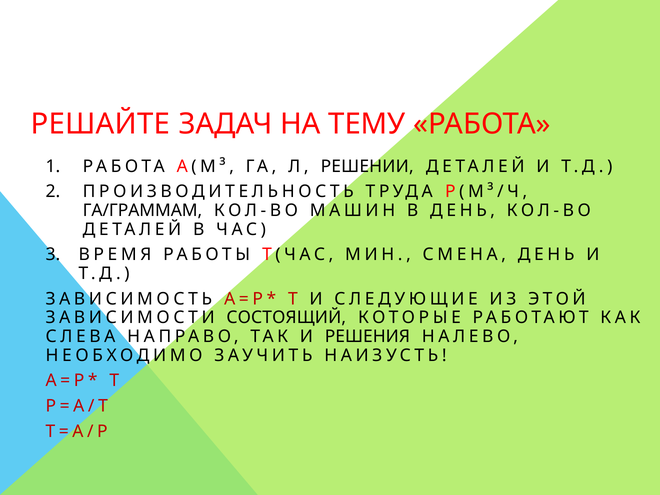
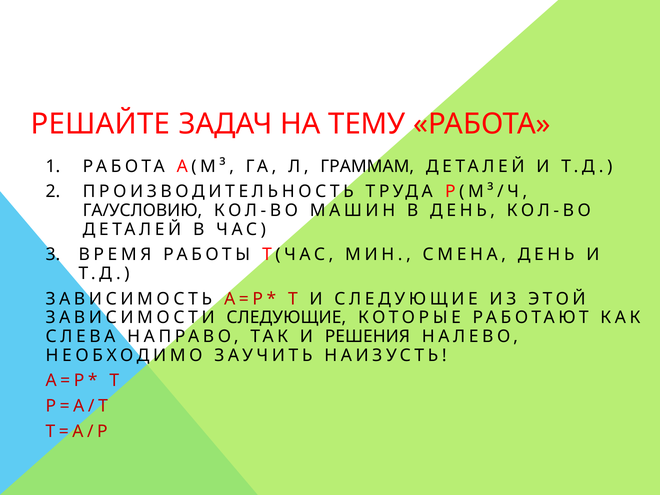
РЕШЕНИИ: РЕШЕНИИ -> ГРАММАМ (367, 166)
ГА/ГРАММАМ: ГА/ГРАММАМ -> ГА/УСЛОВИЮ (142, 210)
ЗАВИСИМОСТИ СОСТОЯЩИЙ: СОСТОЯЩИЙ -> СЛЕДУЮЩИЕ (286, 318)
